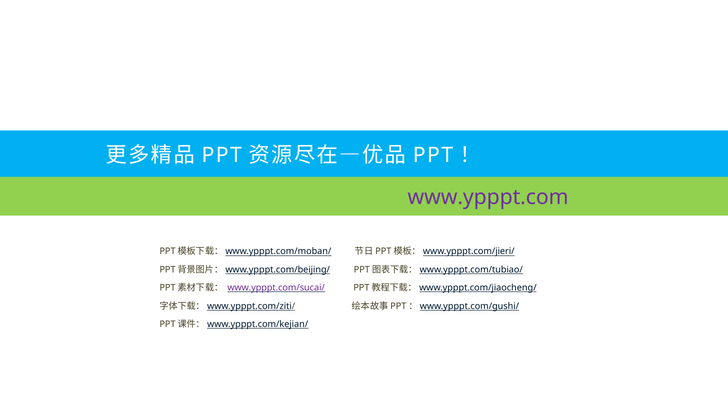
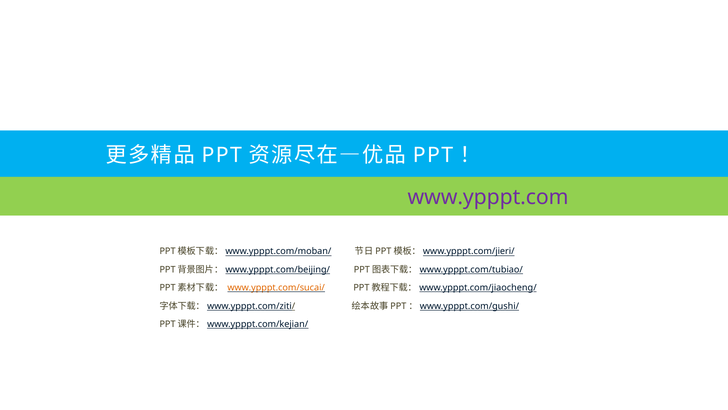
www.ypppt.com/sucai/ colour: purple -> orange (276, 287)
